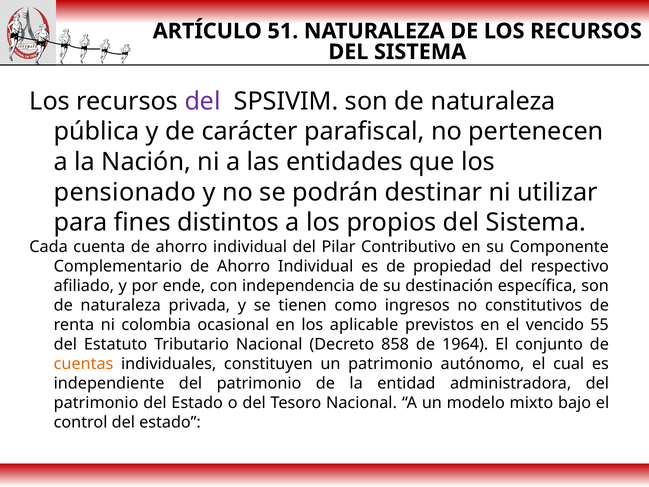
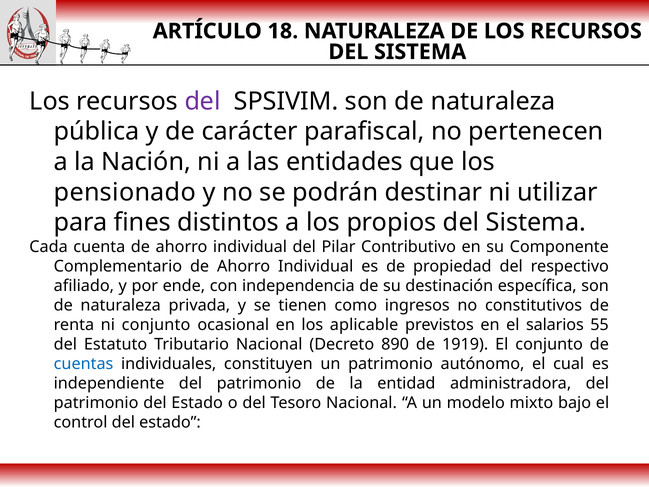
51: 51 -> 18 (283, 31)
ni colombia: colombia -> conjunto (156, 325)
vencido: vencido -> salarios (555, 325)
858: 858 -> 890 (395, 344)
1964: 1964 -> 1919 (465, 344)
cuentas colour: orange -> blue (84, 364)
